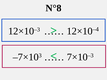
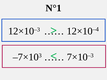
N°8: N°8 -> N°1 (53, 8)
